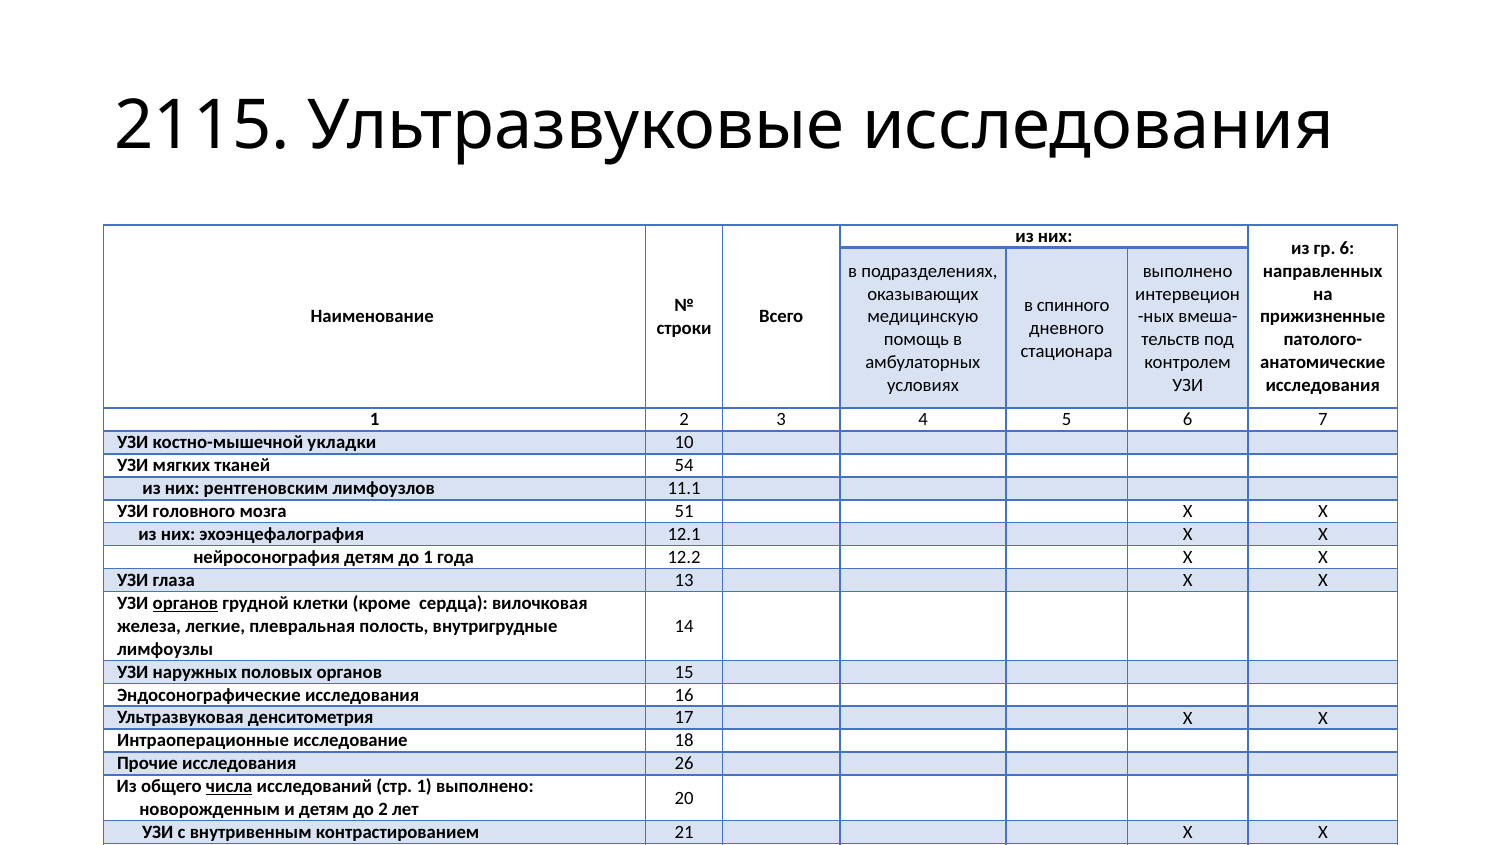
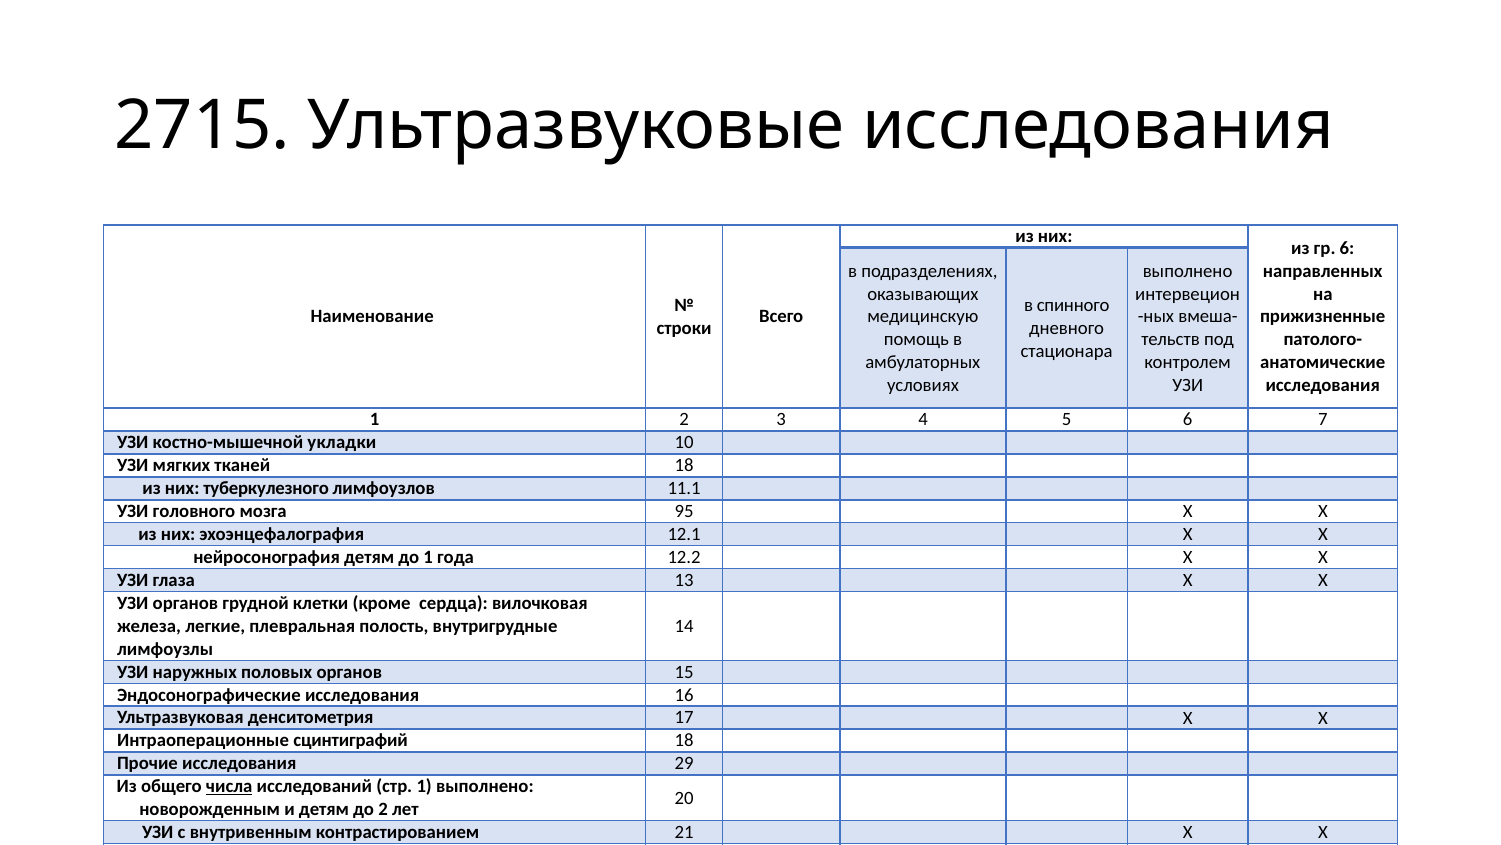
2115: 2115 -> 2715 (202, 126)
тканей 54: 54 -> 18 (684, 465)
рентгеновским: рентгеновским -> туберкулезного (266, 488)
51: 51 -> 95 (684, 511)
органов underline: present -> none (185, 603)
исследование: исследование -> сцинтиграфий (351, 740)
26: 26 -> 29 (684, 763)
